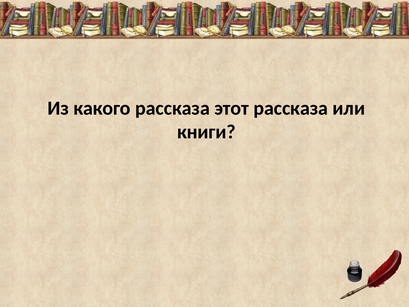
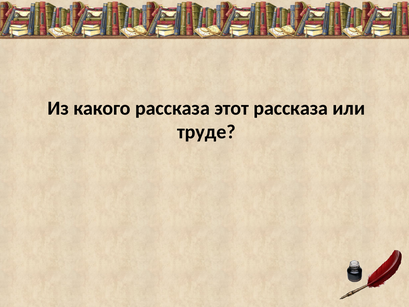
книги: книги -> труде (206, 132)
